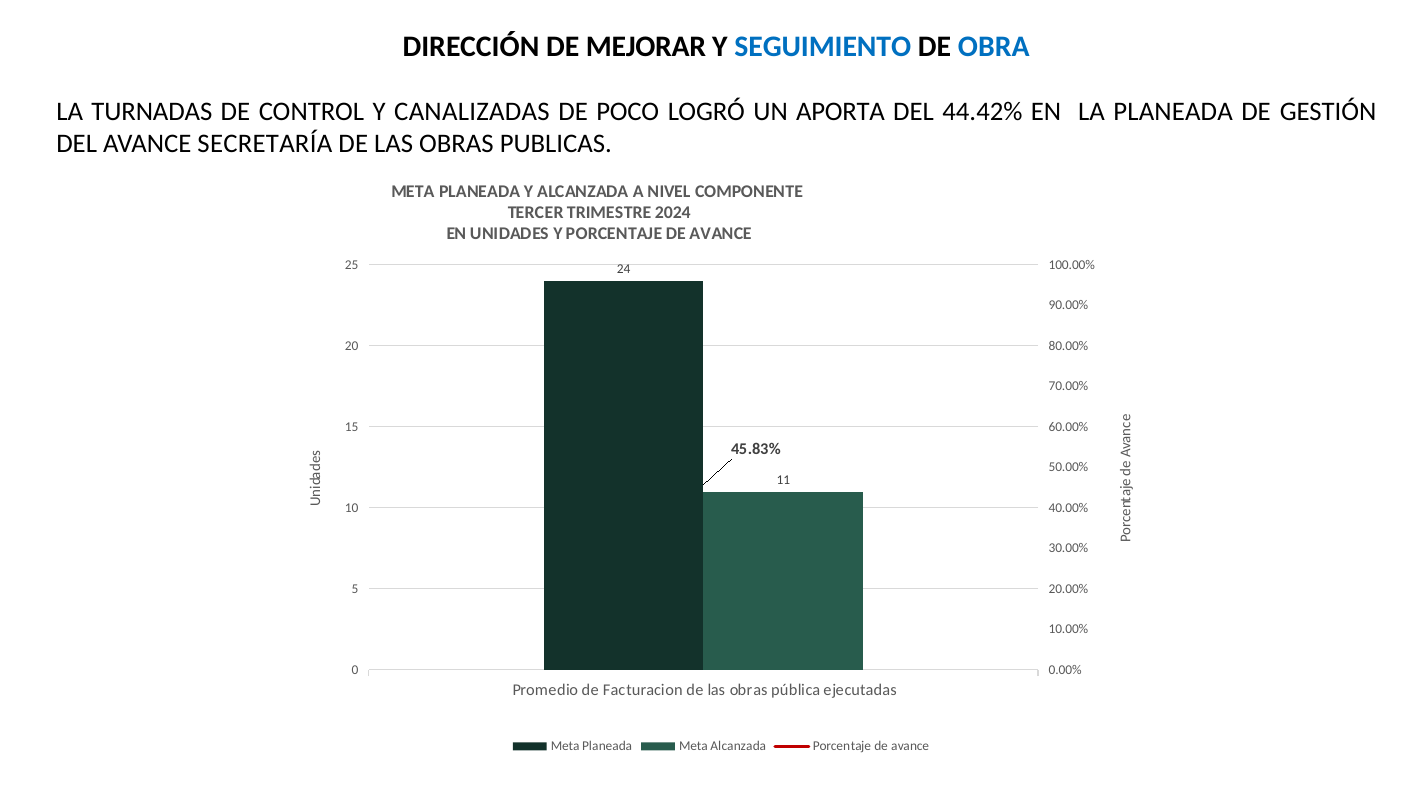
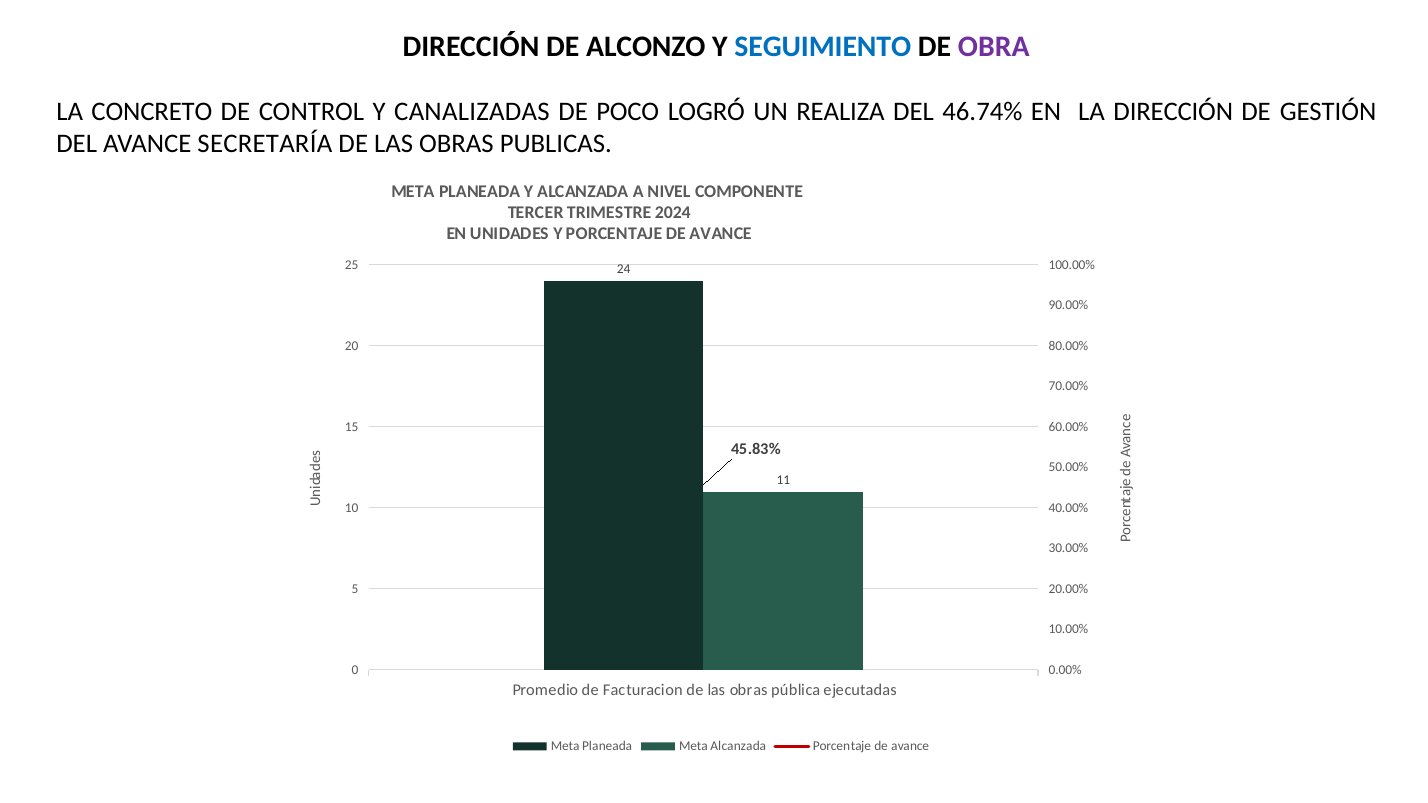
MEJORAR: MEJORAR -> ALCONZO (646, 46)
OBRA colour: blue -> purple (994, 46)
TURNADAS: TURNADAS -> CONCRETO (152, 112)
APORTA: APORTA -> REALIZA (840, 112)
44.42%: 44.42% -> 46.74% (982, 112)
LA PLANEADA: PLANEADA -> DIRECCIÓN (1173, 112)
